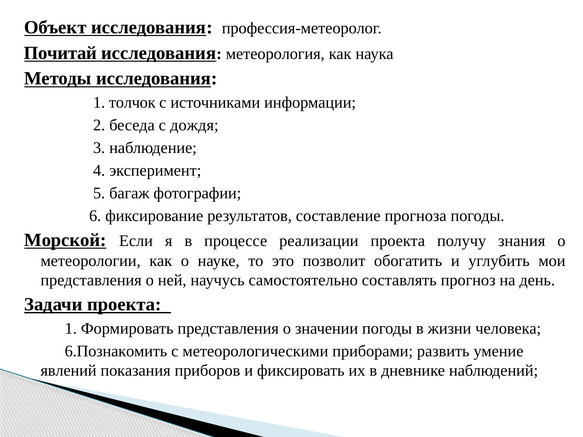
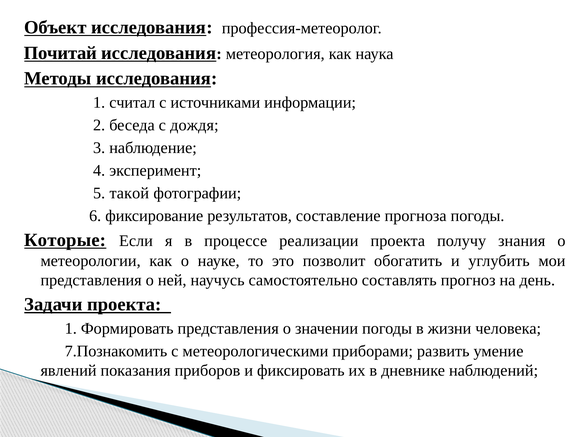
толчок: толчок -> считал (132, 102)
багаж: багаж -> такой (129, 193)
Морской: Морской -> Которые (65, 240)
6.Познакомить: 6.Познакомить -> 7.Познакомить (116, 351)
